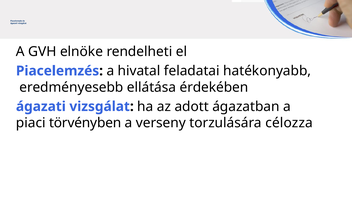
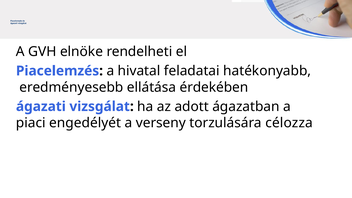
törvényben: törvényben -> engedélyét (85, 123)
